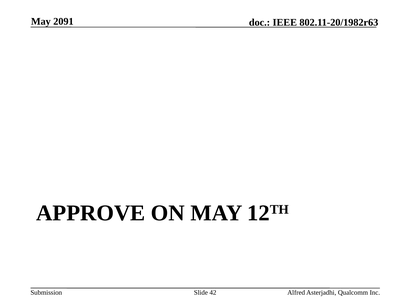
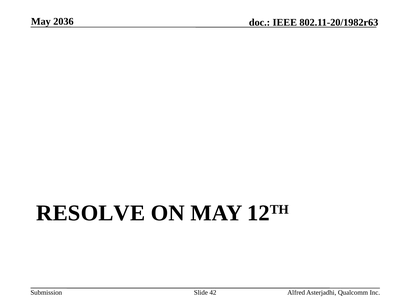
2091: 2091 -> 2036 (63, 22)
APPROVE: APPROVE -> RESOLVE (91, 213)
